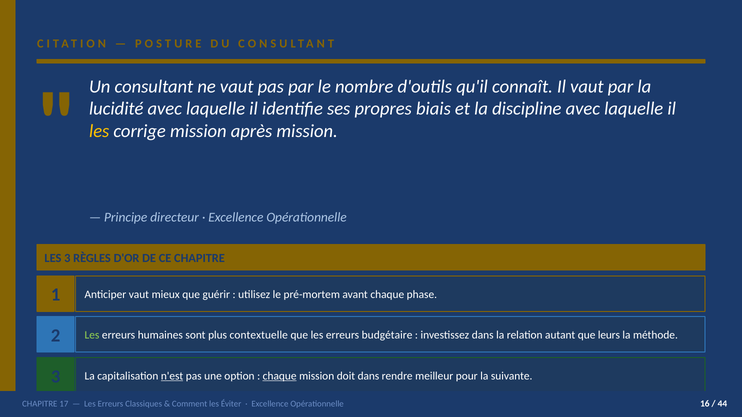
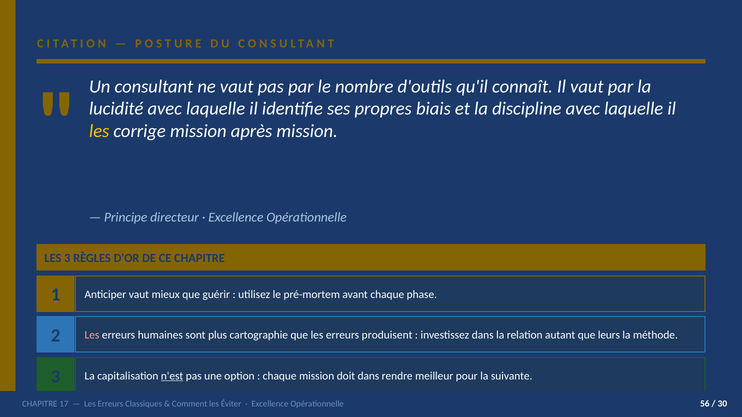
Les colour: light green -> pink (92, 335)
contextuelle: contextuelle -> cartographie (259, 335)
budgétaire: budgétaire -> produisent (387, 335)
chaque underline: present -> none (280, 376)
16: 16 -> 56 (705, 404)
44: 44 -> 30 (722, 404)
